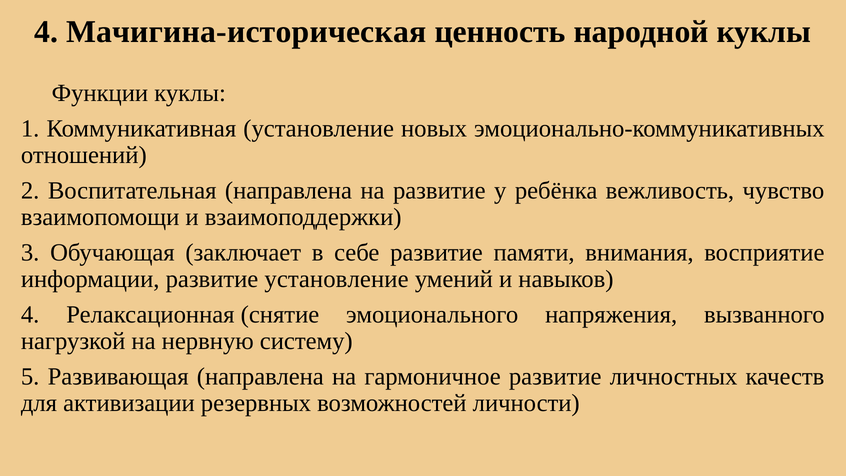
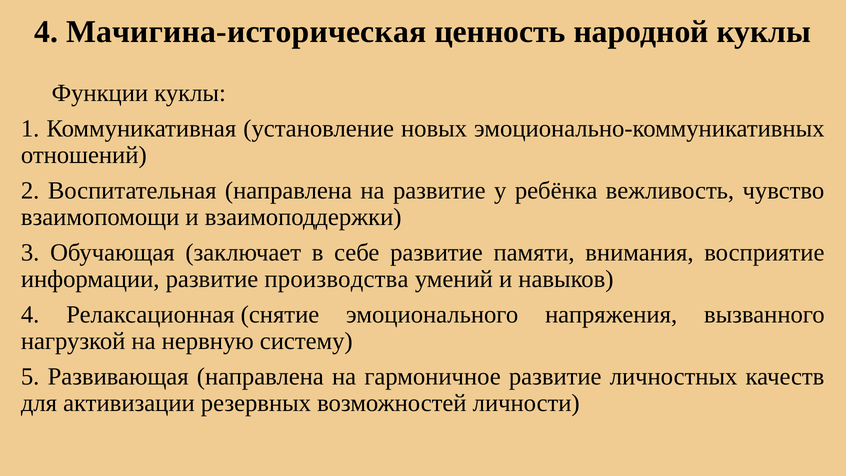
развитие установление: установление -> производства (336, 279)
